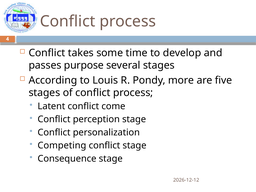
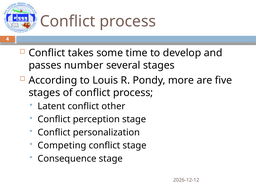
purpose: purpose -> number (84, 65)
come: come -> other (113, 106)
